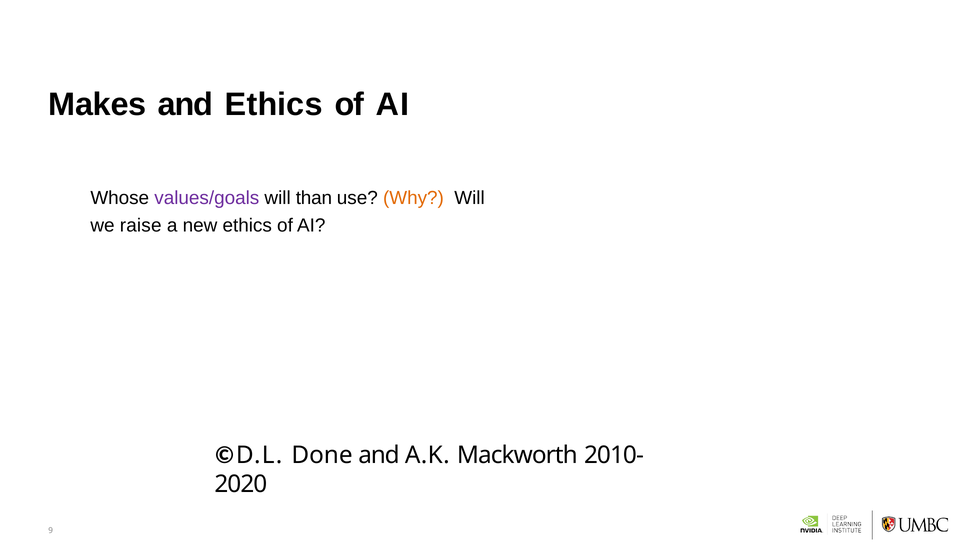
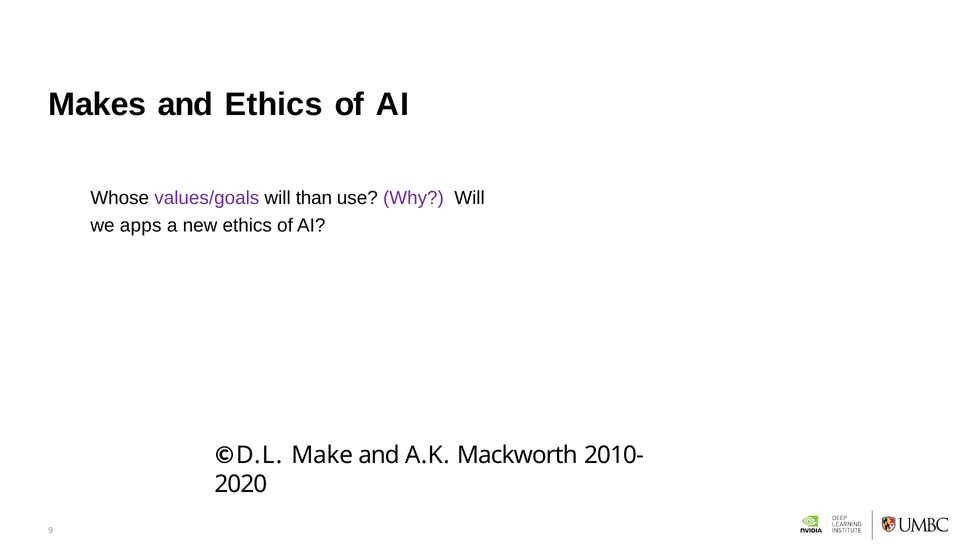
Why colour: orange -> purple (413, 198)
raise: raise -> apps (141, 225)
Done: Done -> Make (322, 455)
